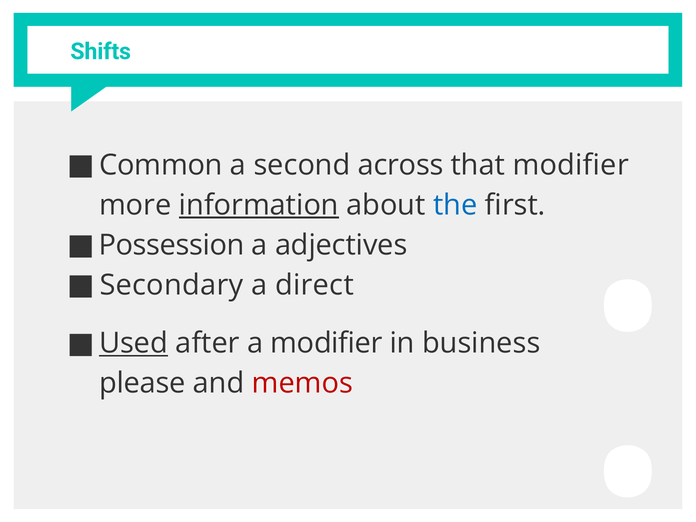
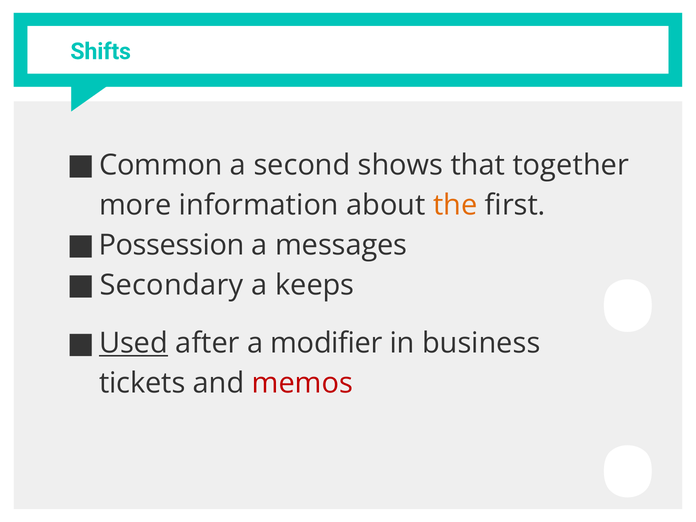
across: across -> shows (401, 165)
that modifier: modifier -> together (571, 165)
information underline: present -> none (259, 205)
the colour: blue -> orange (455, 205)
adjectives: adjectives -> messages (341, 245)
direct: direct -> keeps (315, 285)
please: please -> tickets (142, 383)
